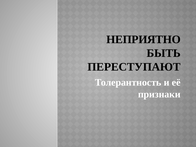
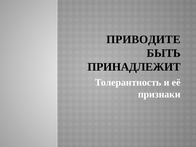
НЕПРИЯТНО: НЕПРИЯТНО -> ПРИВОДИТЕ (143, 39)
ПЕРЕСТУПАЮТ: ПЕРЕСТУПАЮТ -> ПРИНАДЛЕЖИТ (134, 67)
